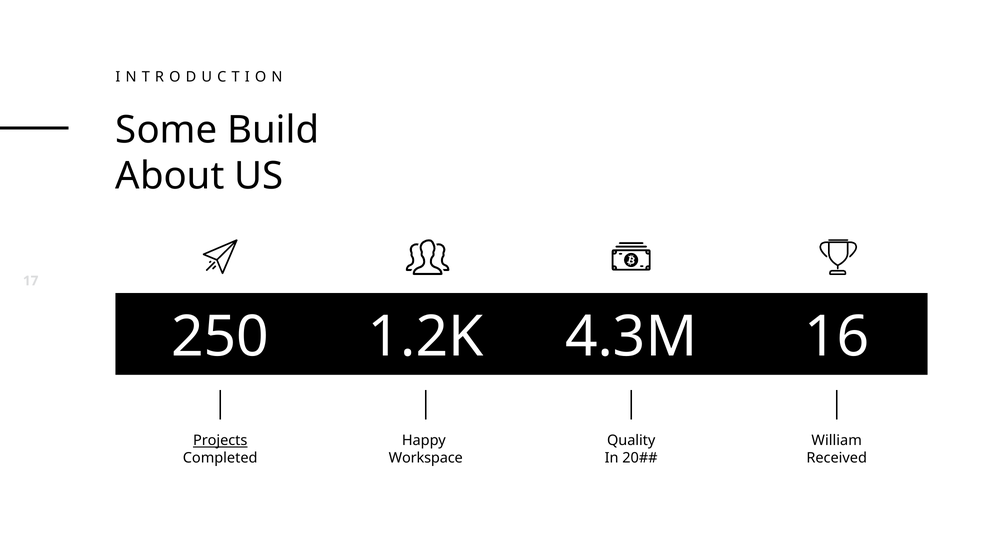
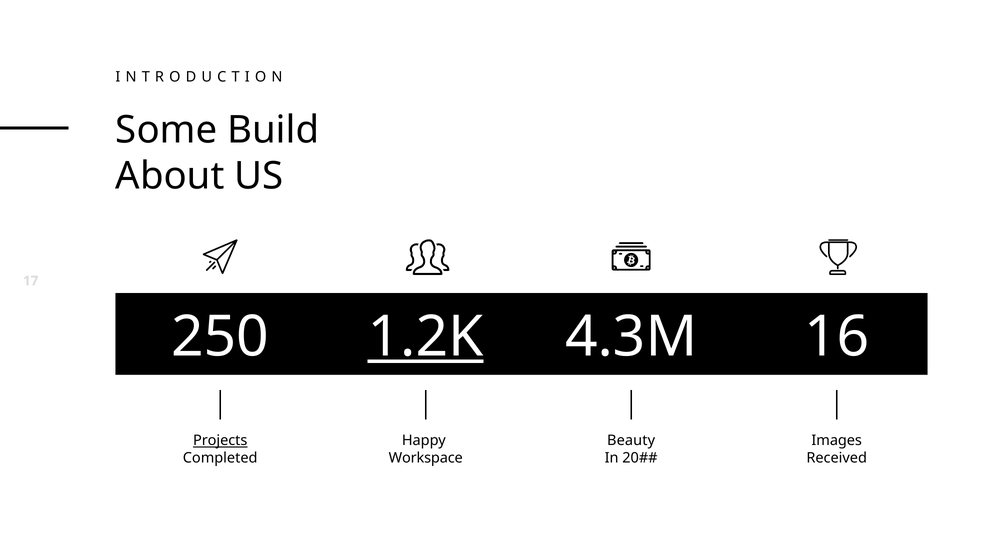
1.2K underline: none -> present (426, 337)
Quality: Quality -> Beauty (631, 441)
William: William -> Images (837, 441)
